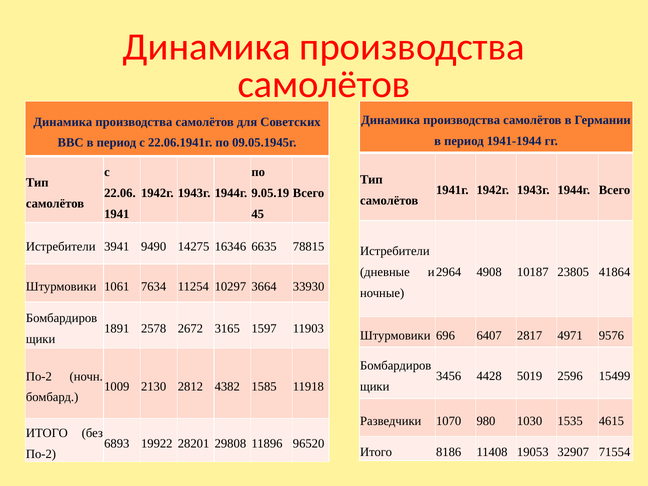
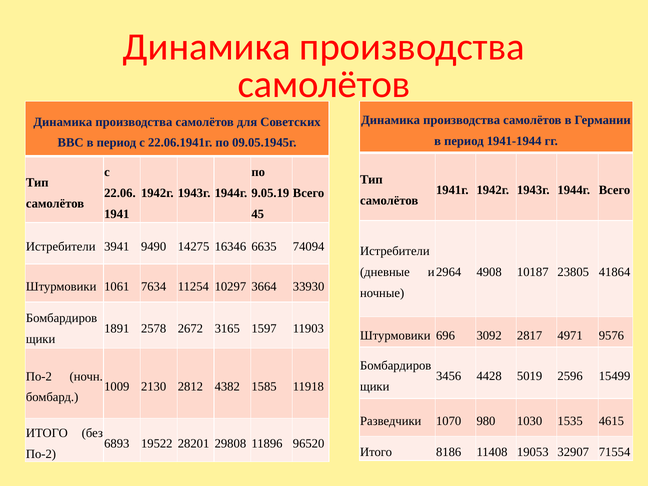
78815: 78815 -> 74094 (309, 247)
6407: 6407 -> 3092 (489, 335)
19922: 19922 -> 19522 (157, 444)
